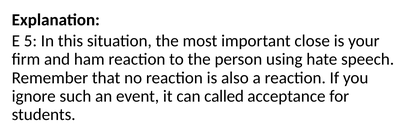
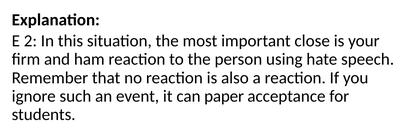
5: 5 -> 2 (30, 41)
called: called -> paper (224, 96)
